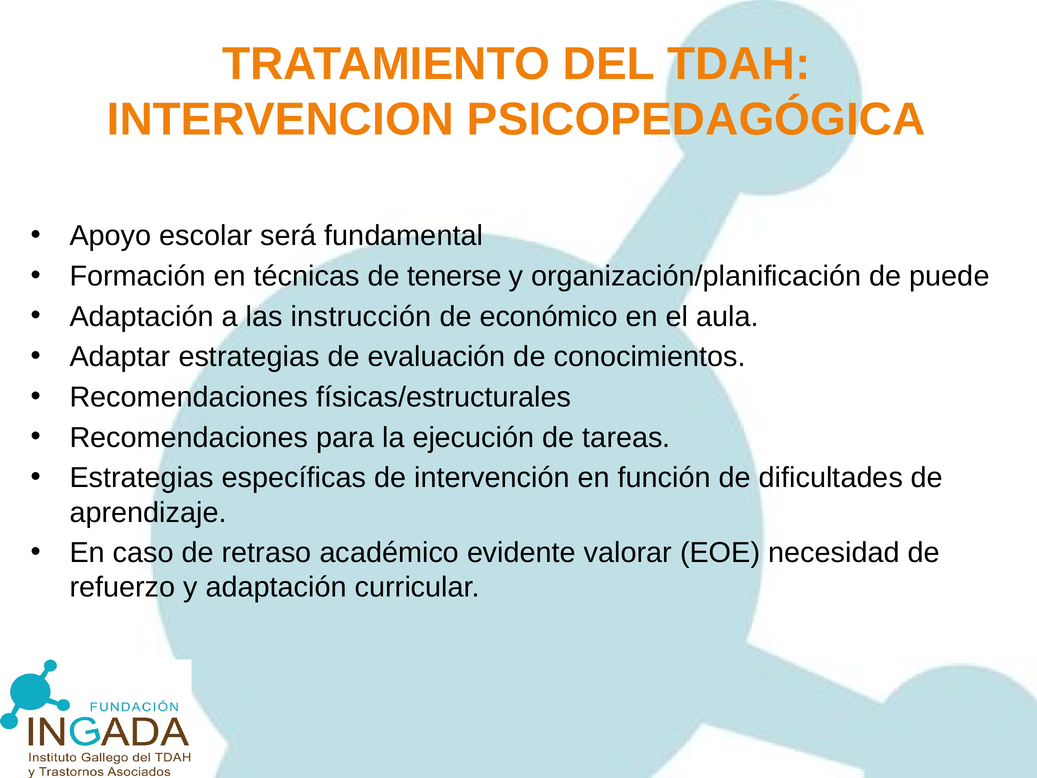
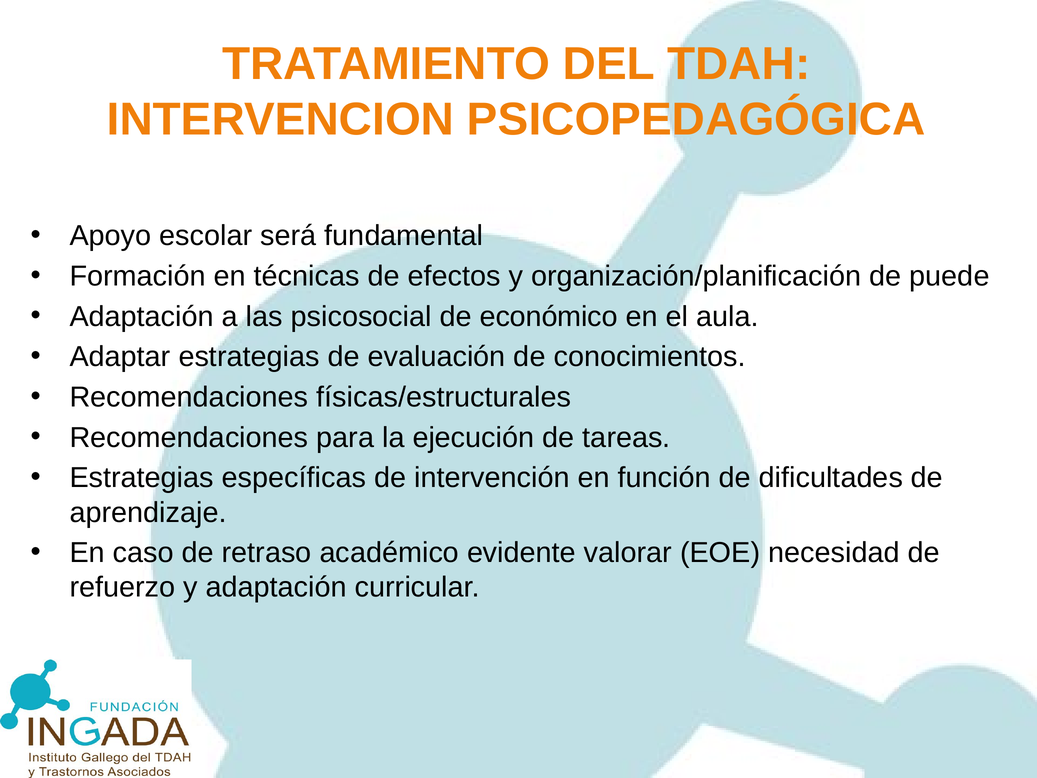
tenerse: tenerse -> efectos (454, 276)
instrucción: instrucción -> psicosocial (361, 316)
